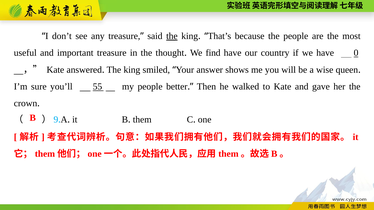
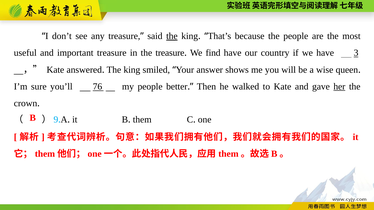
the thought: thought -> treasure (170, 53)
0: 0 -> 3 (356, 53)
55: 55 -> 76 (97, 87)
her underline: none -> present (339, 87)
